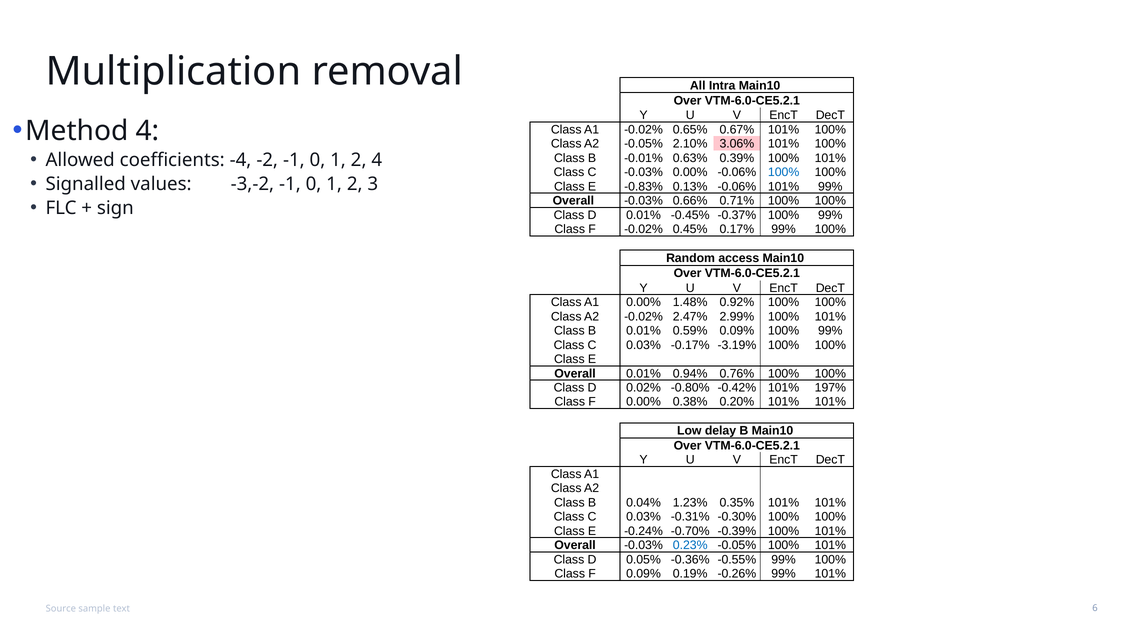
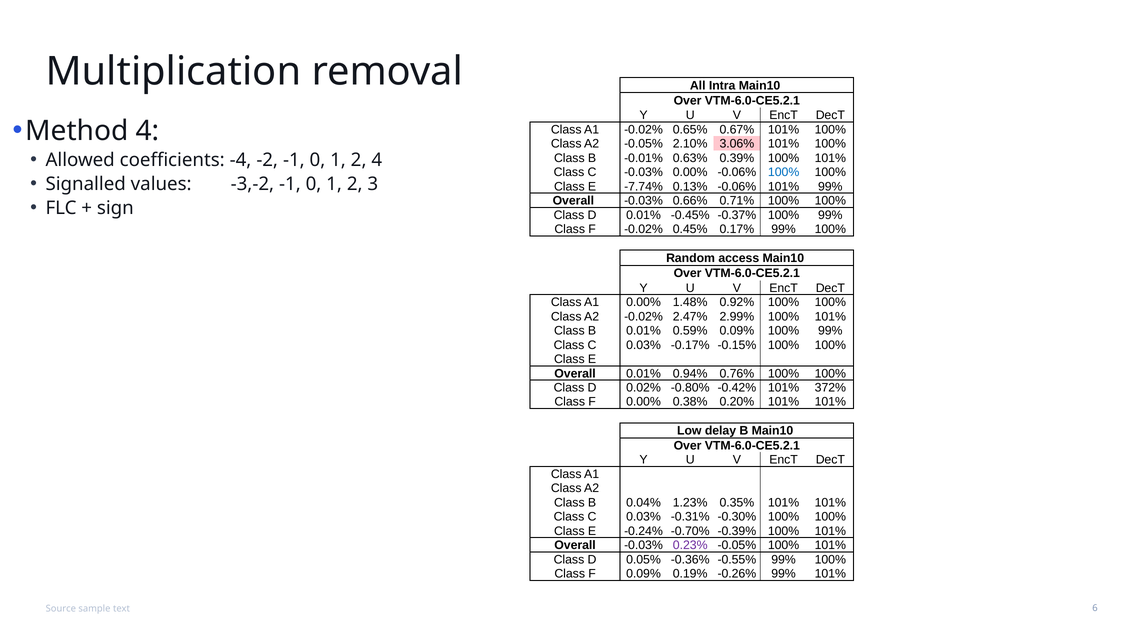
-0.83%: -0.83% -> -7.74% (644, 186)
-3.19%: -3.19% -> -0.15% (737, 345)
197%: 197% -> 372% (830, 387)
0.23% colour: blue -> purple (690, 545)
